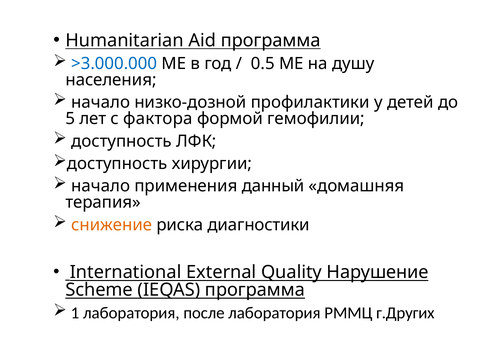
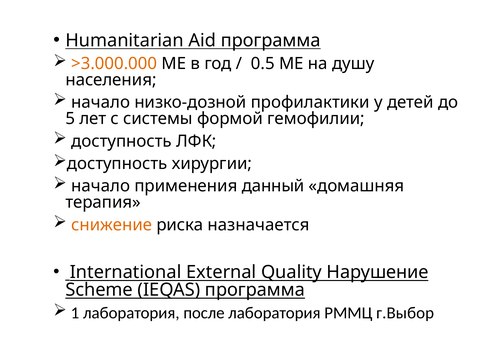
>3.000.000 colour: blue -> orange (114, 64)
фактора: фактора -> системы (158, 119)
диагностики: диагностики -> назначается (259, 225)
г.Других: г.Других -> г.Выбор (405, 313)
